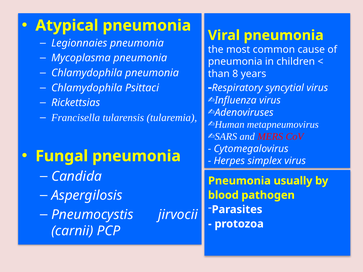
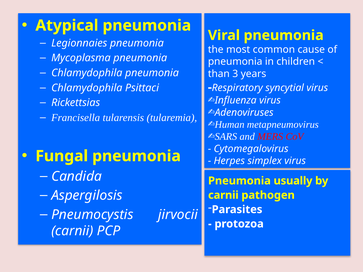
8: 8 -> 3 (235, 74)
blood: blood -> carnii (223, 195)
